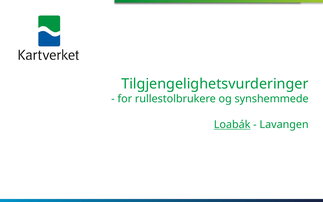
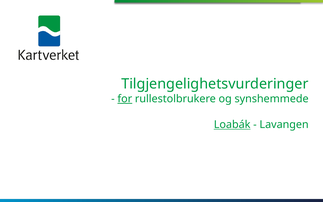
for underline: none -> present (125, 99)
